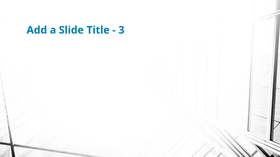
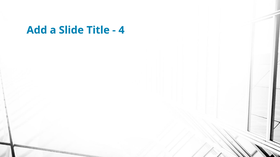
3: 3 -> 4 (121, 30)
